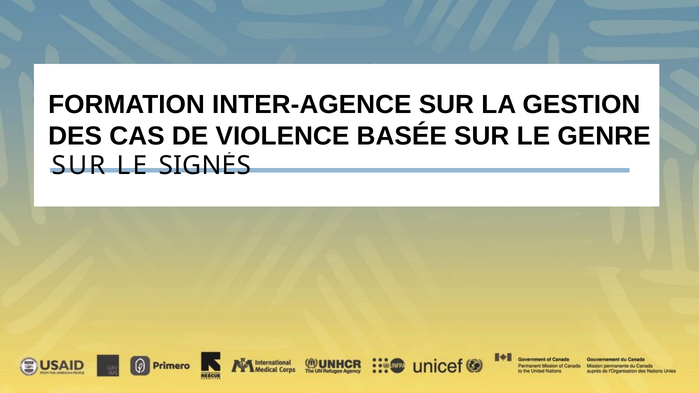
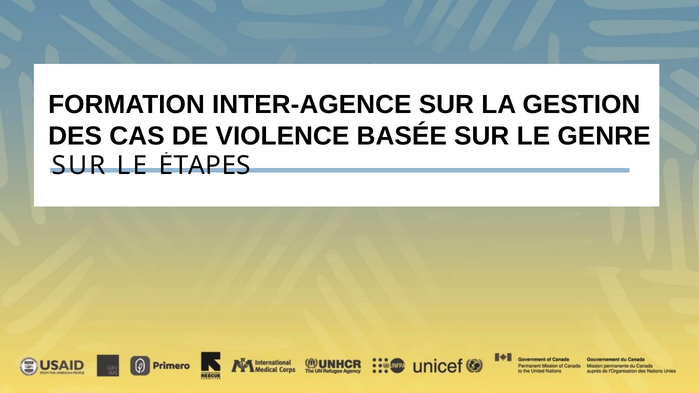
SIGNÉS: SIGNÉS -> ÉTAPES (205, 166)
